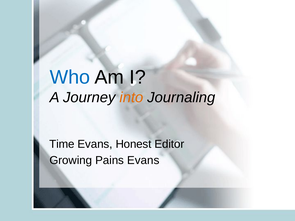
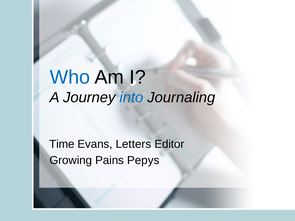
into colour: orange -> blue (131, 98)
Honest: Honest -> Letters (133, 144)
Pains Evans: Evans -> Pepys (143, 160)
